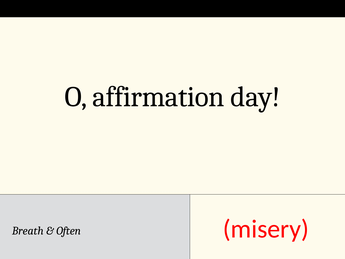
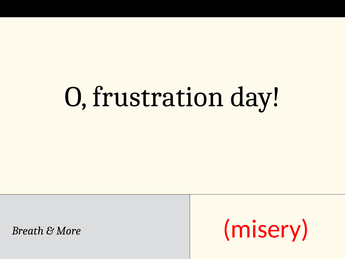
affirmation: affirmation -> frustration (158, 97)
Often: Often -> More (69, 231)
